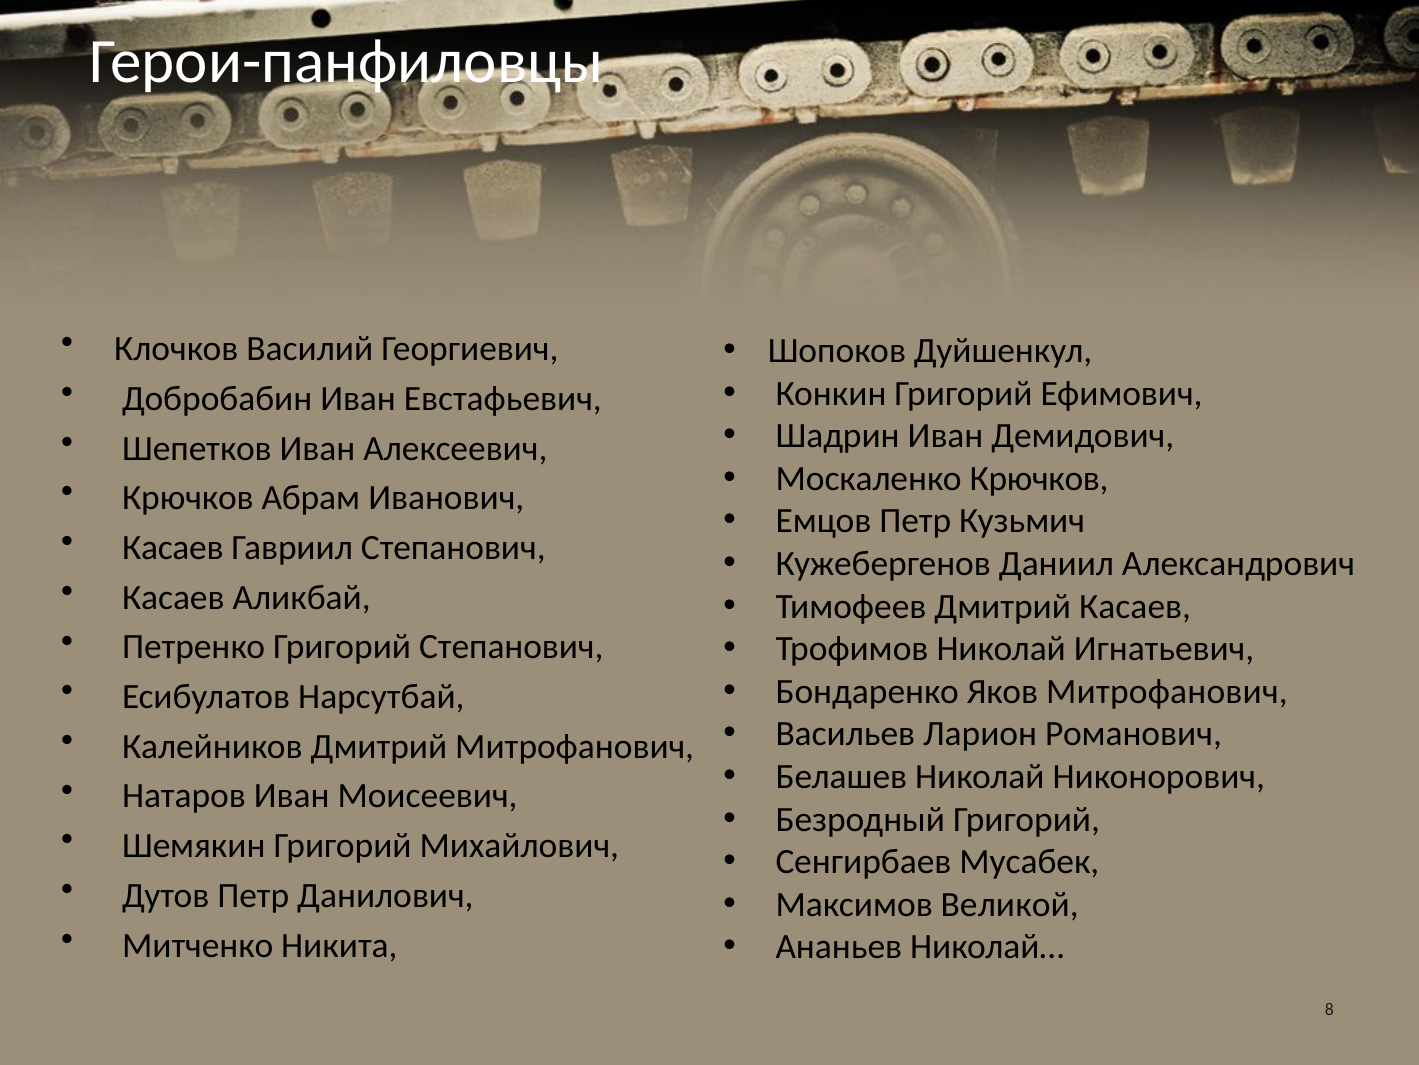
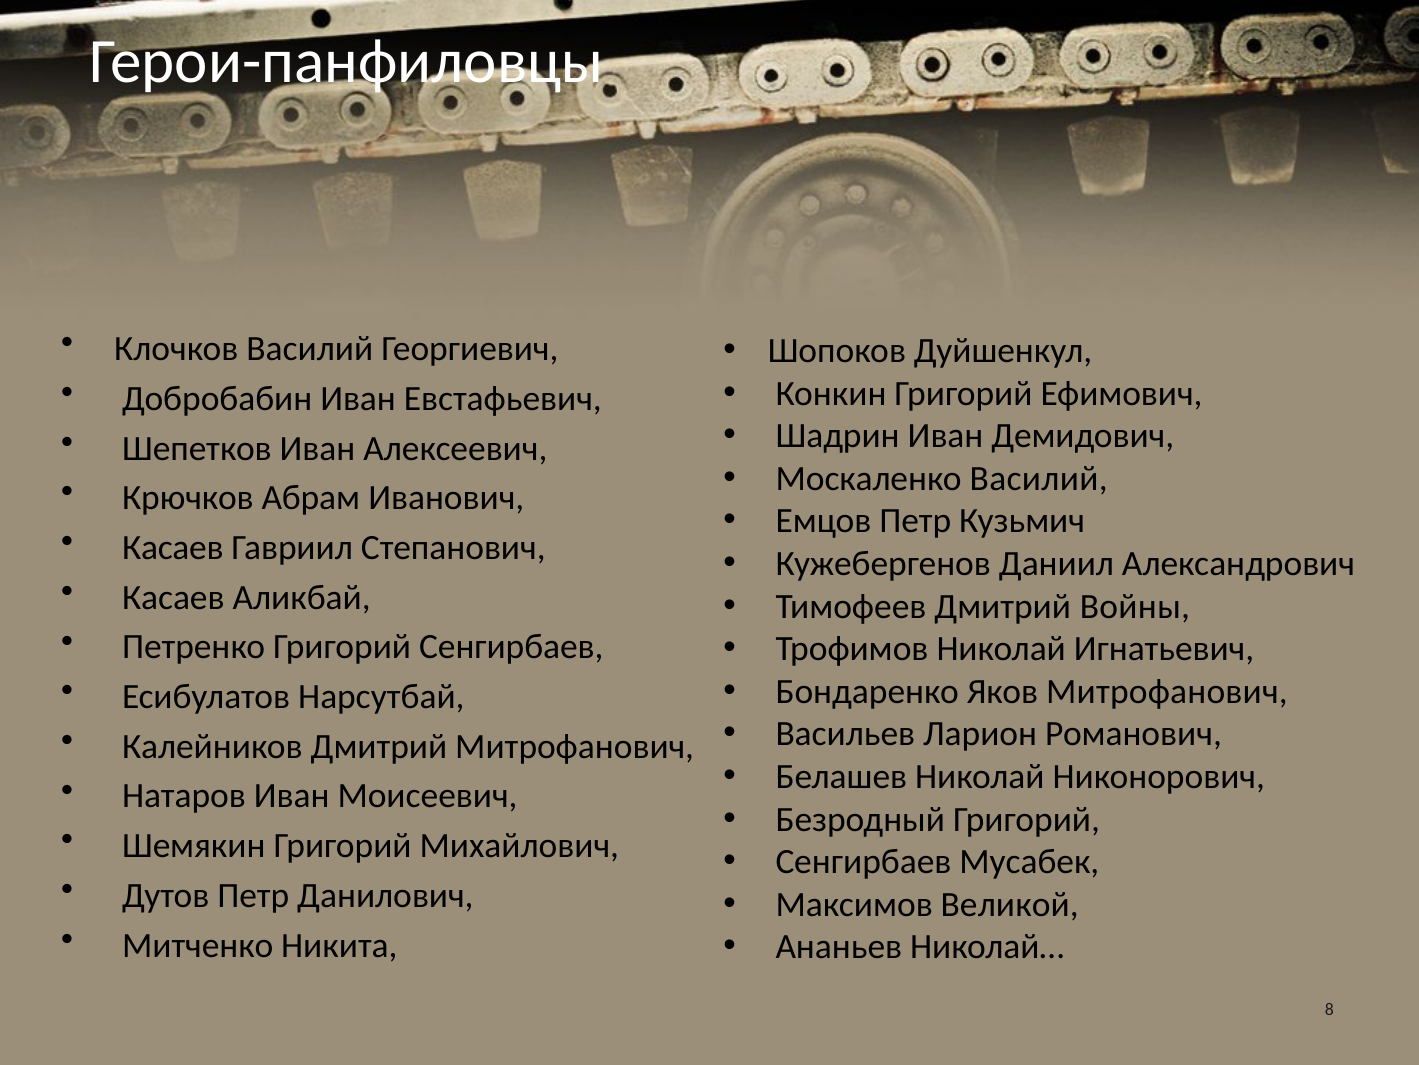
Москаленко Крючков: Крючков -> Василий (1039, 478)
Дмитрий Касаев: Касаев -> Войны (1135, 606)
Григорий Степанович: Степанович -> Сенгирбаев (511, 647)
